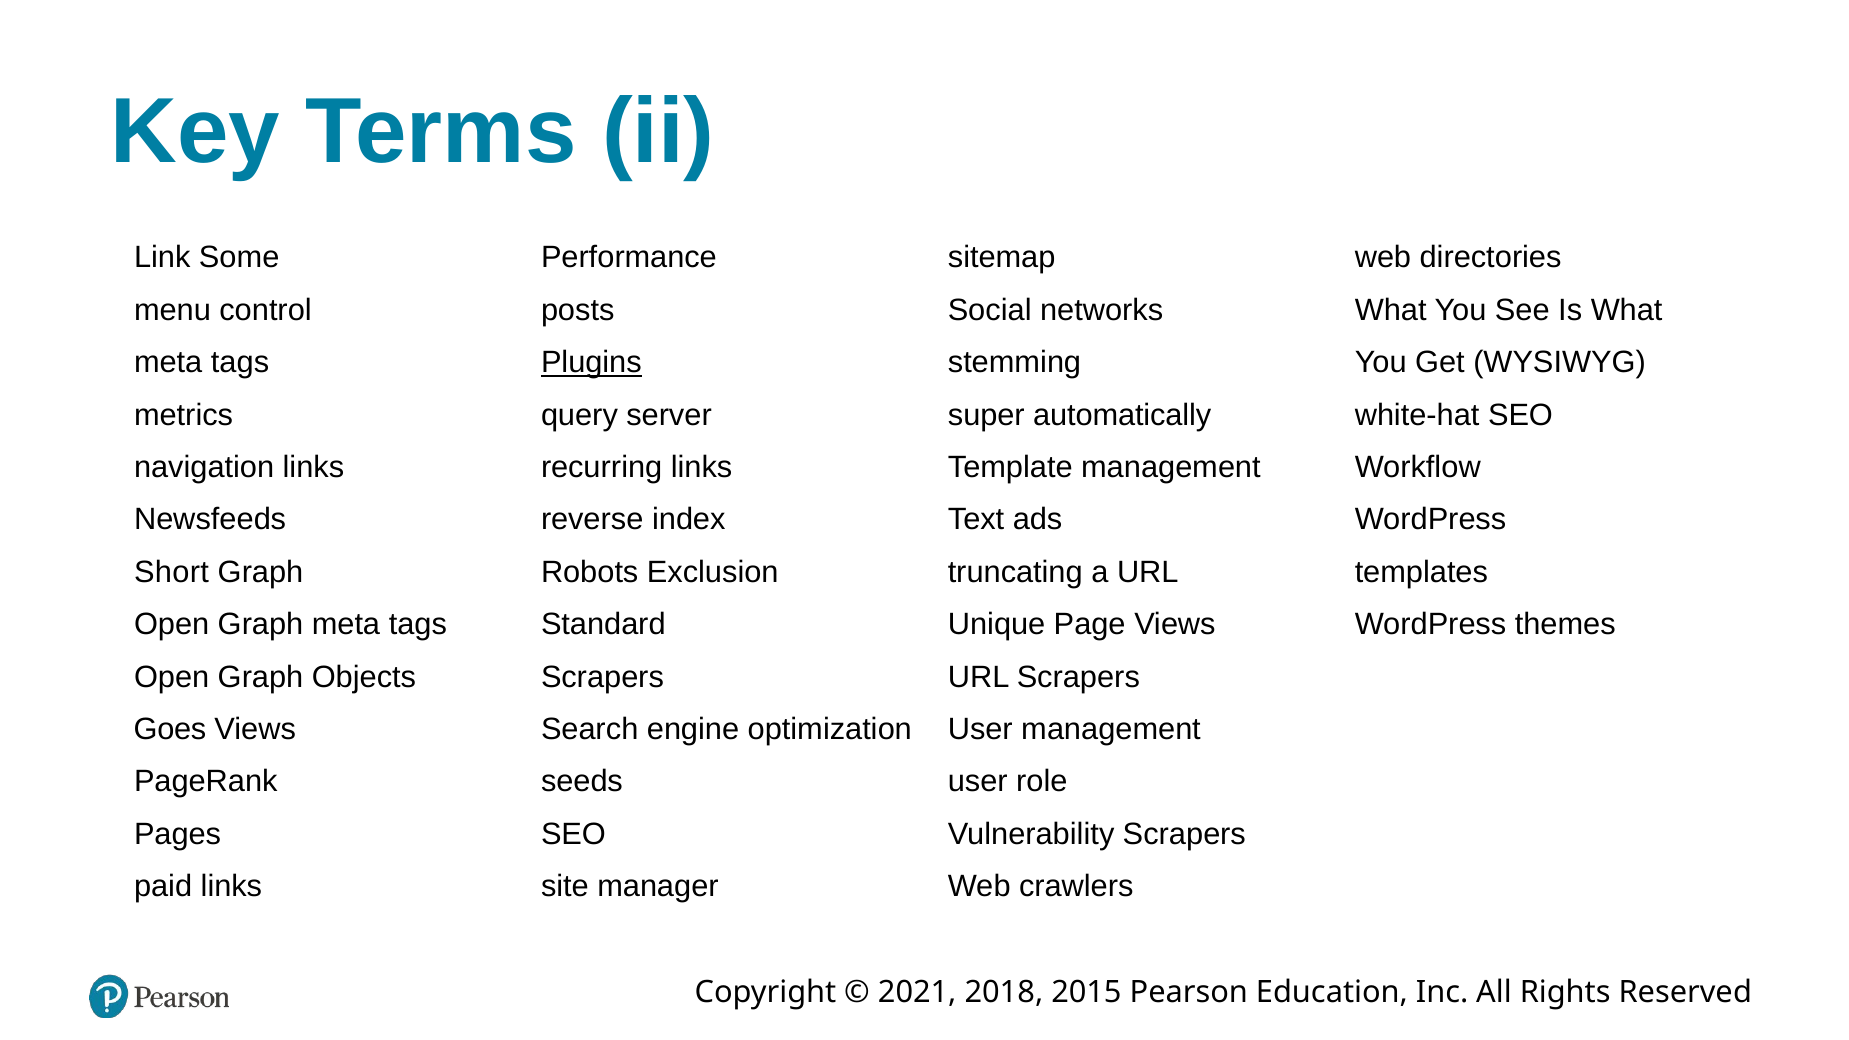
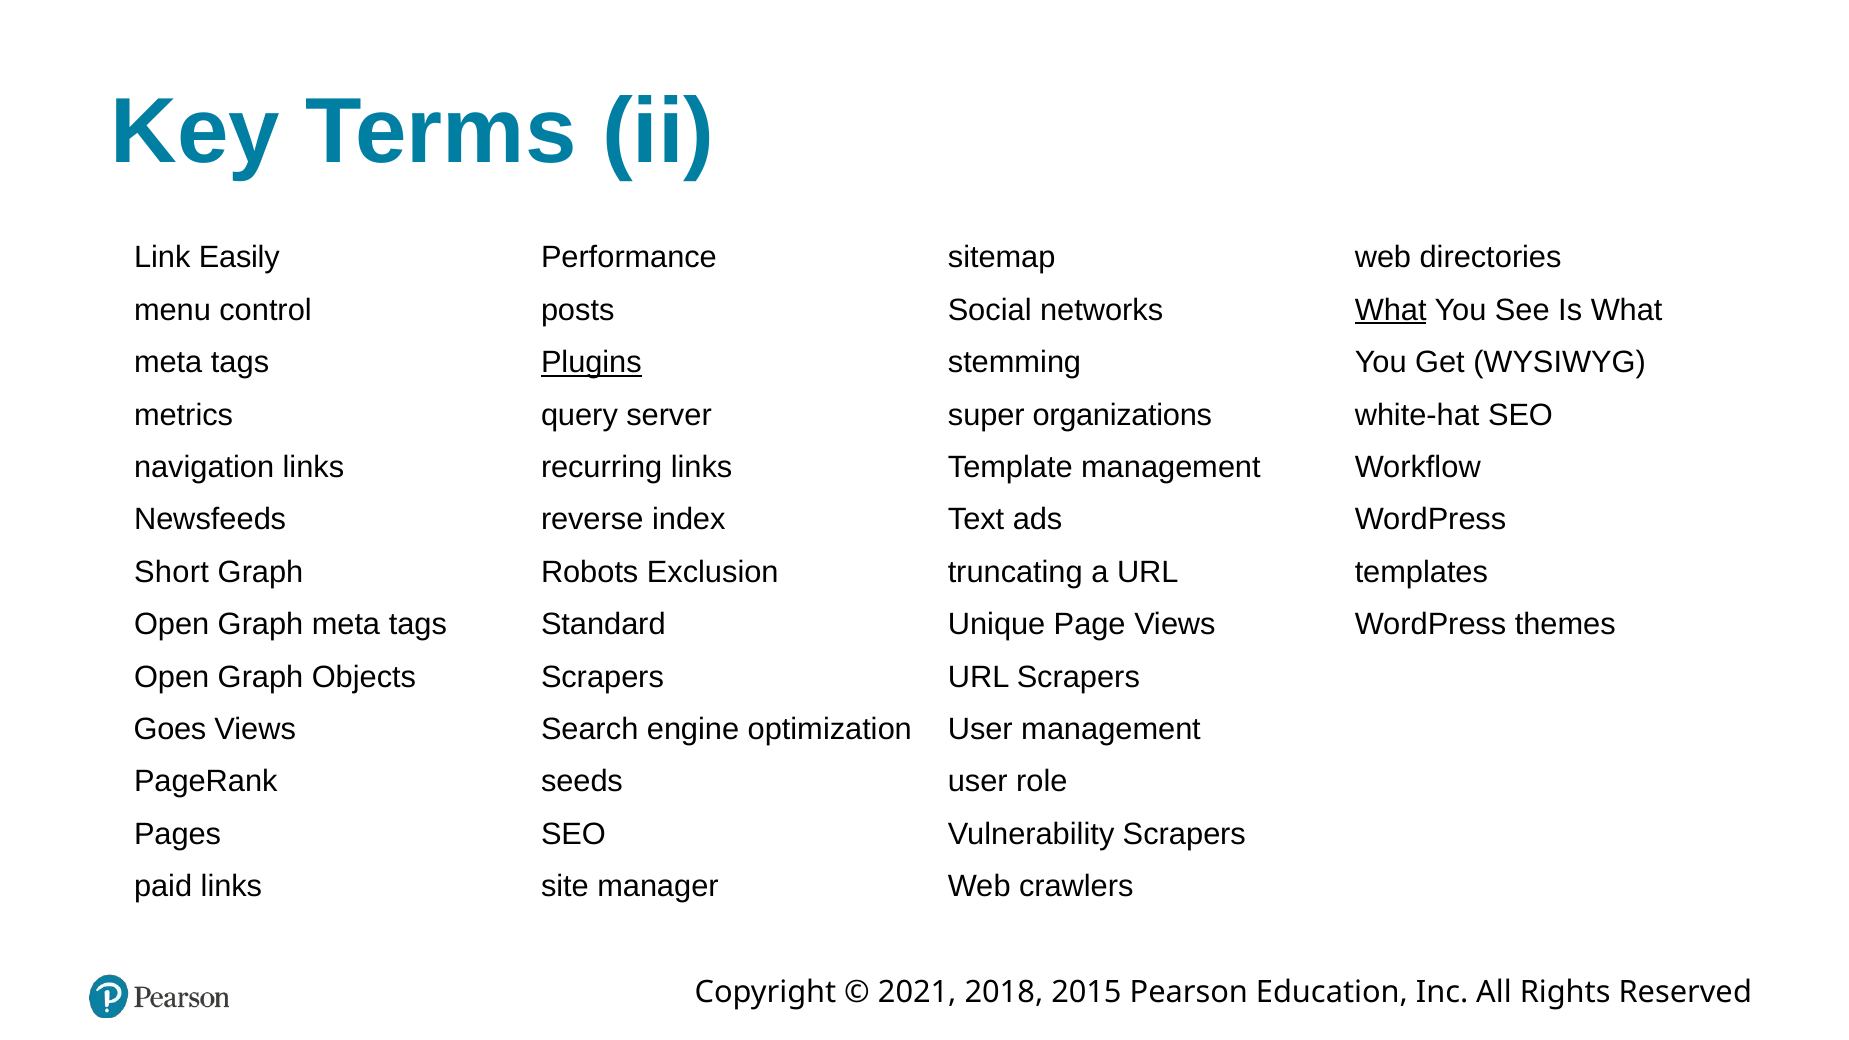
Some: Some -> Easily (239, 258)
What underline: none -> present (1391, 310)
automatically: automatically -> organizations (1122, 415)
